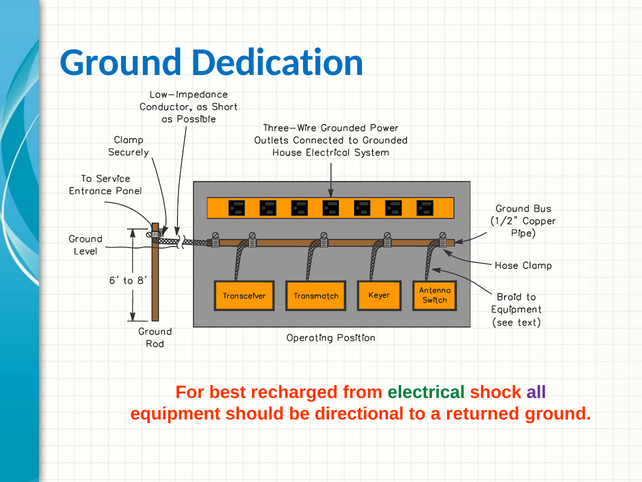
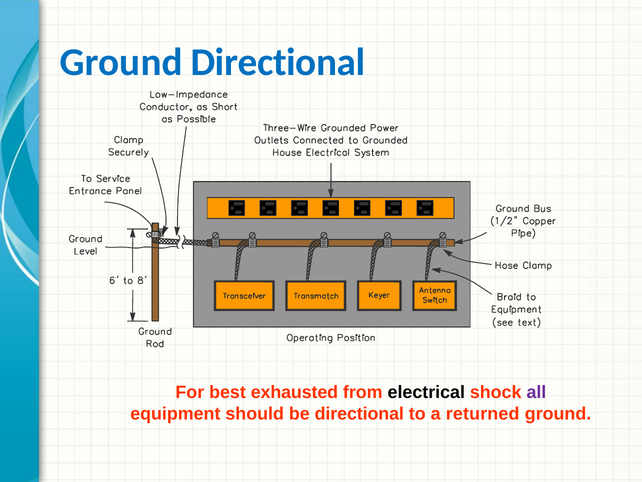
Ground Dedication: Dedication -> Directional (278, 62)
recharged: recharged -> exhausted (294, 392)
electrical colour: green -> black (426, 392)
